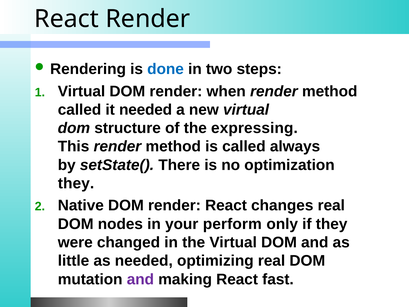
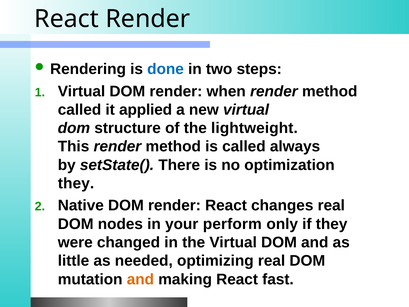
it needed: needed -> applied (146, 110)
expressing: expressing -> lightweight (254, 128)
and colour: purple -> orange (140, 279)
